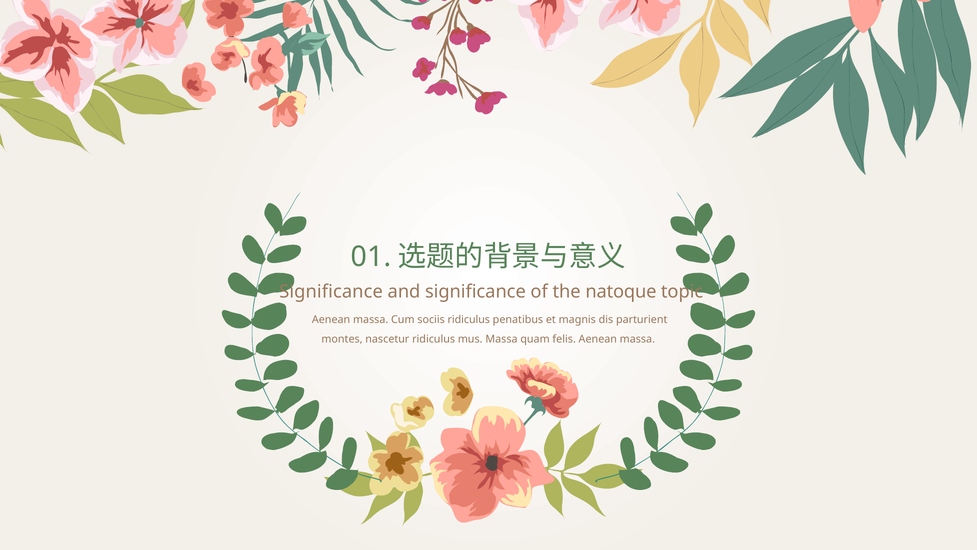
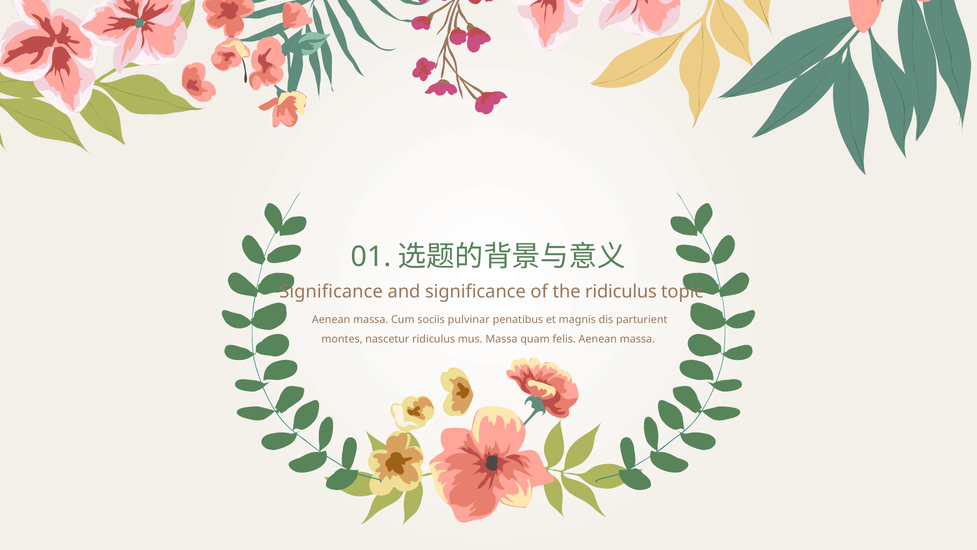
the natoque: natoque -> ridiculus (621, 292)
sociis ridiculus: ridiculus -> pulvinar (469, 319)
